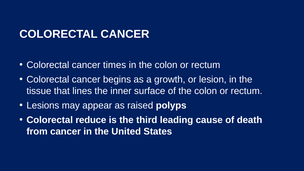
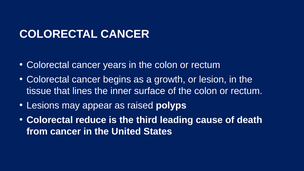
times: times -> years (115, 65)
